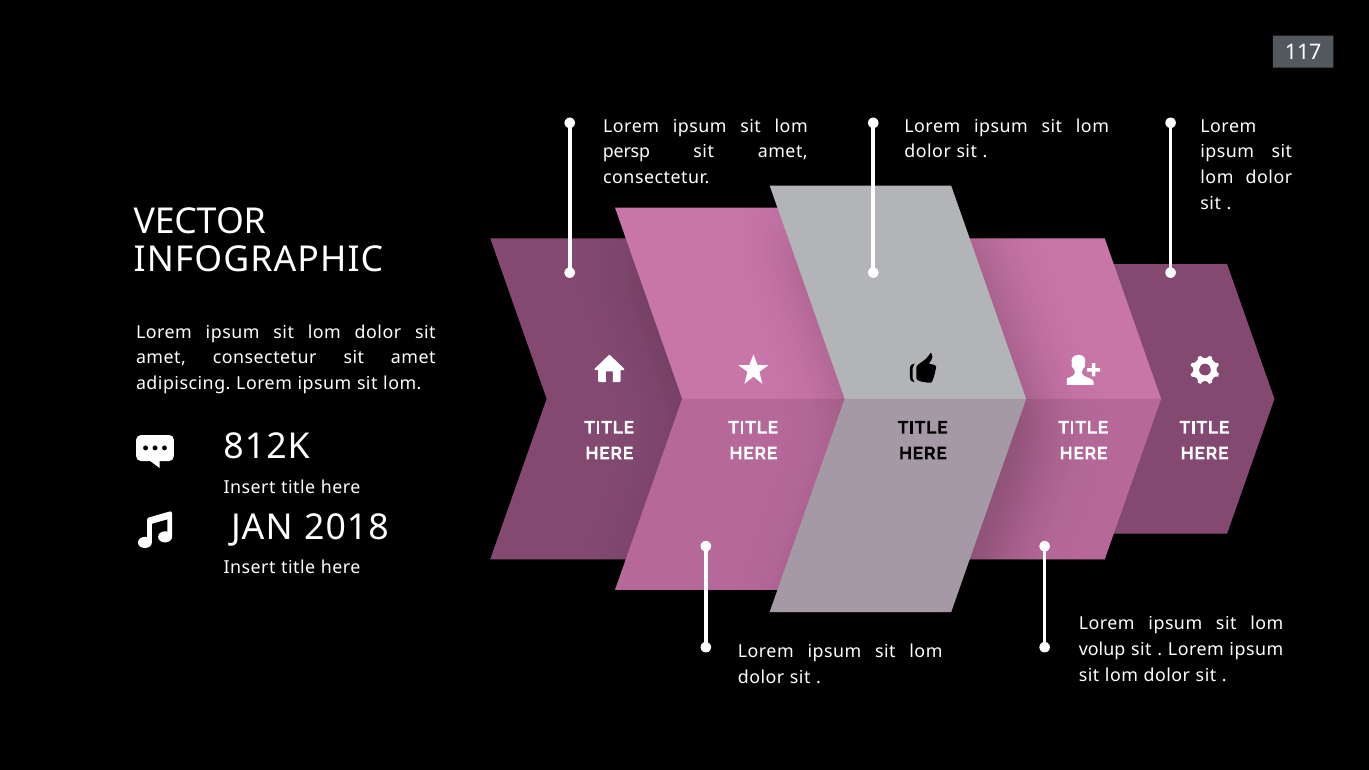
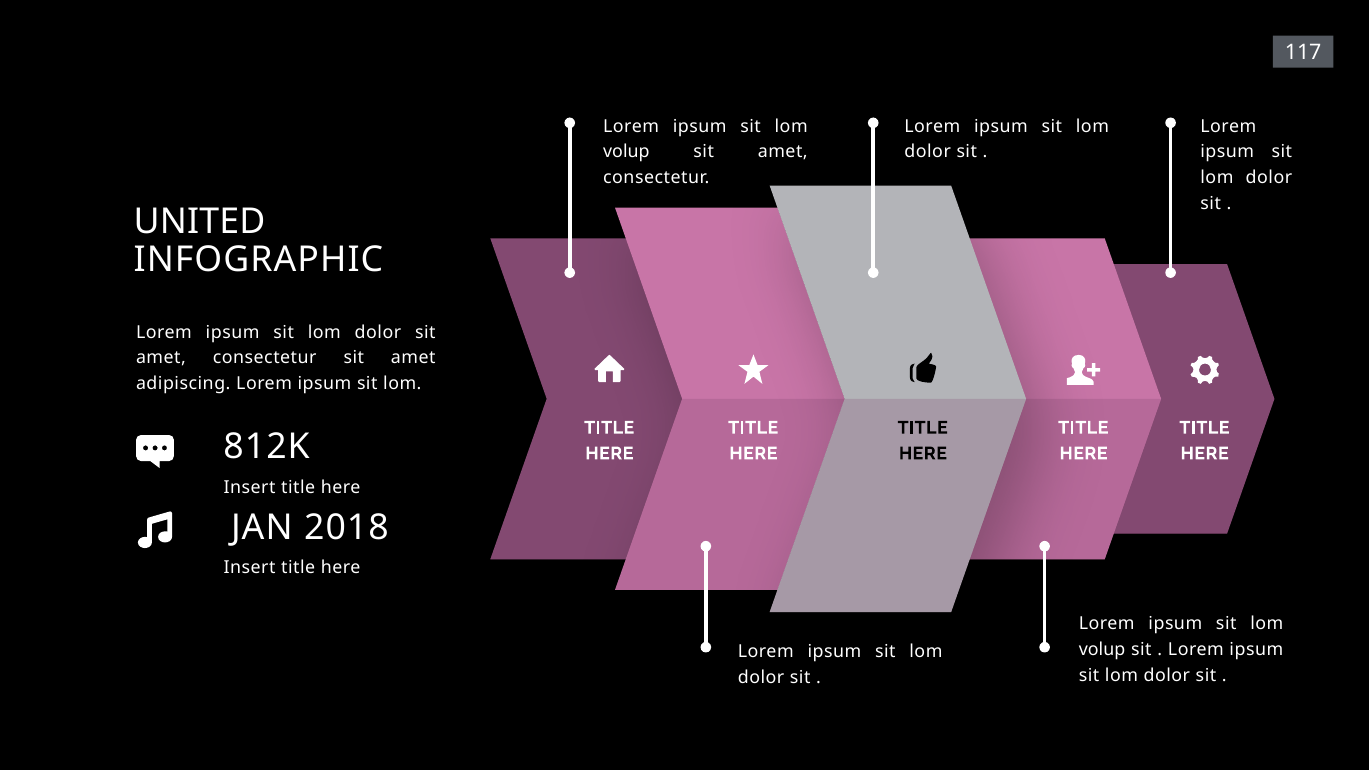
persp: persp -> volup (626, 152)
VECTOR: VECTOR -> UNITED (200, 221)
